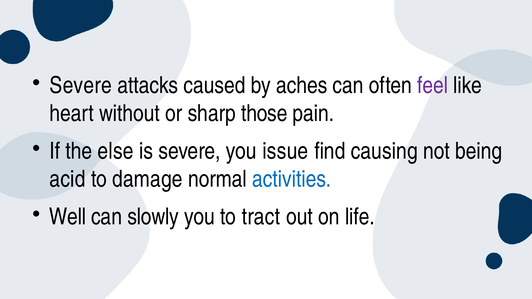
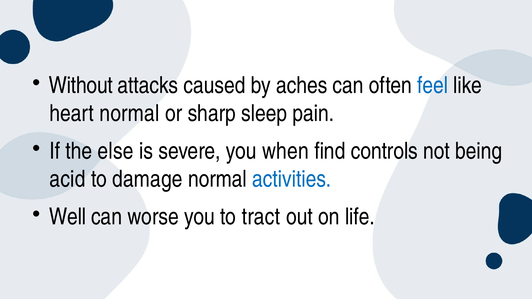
Severe: Severe -> Without (81, 85)
feel colour: purple -> blue (433, 85)
heart without: without -> normal (129, 114)
those: those -> sleep (264, 114)
issue: issue -> when (285, 151)
causing: causing -> controls (384, 151)
slowly: slowly -> worse (153, 217)
